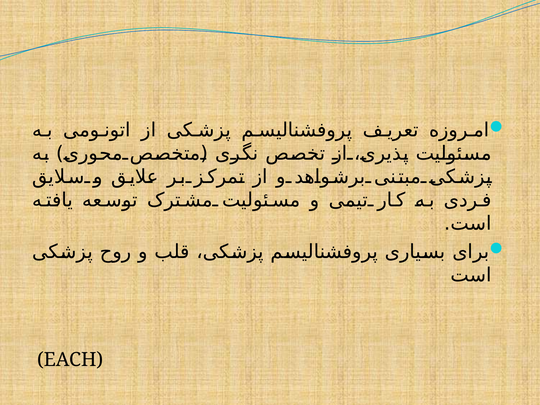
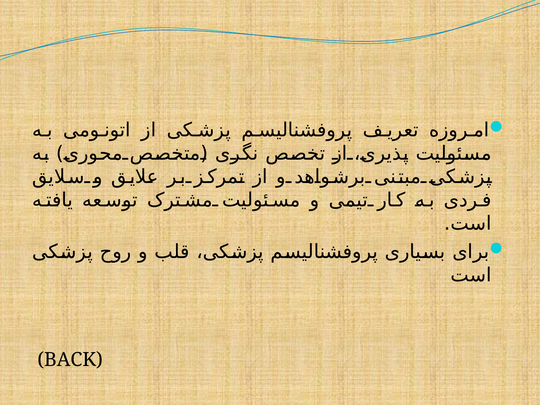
EACH: EACH -> BACK (70, 360)
